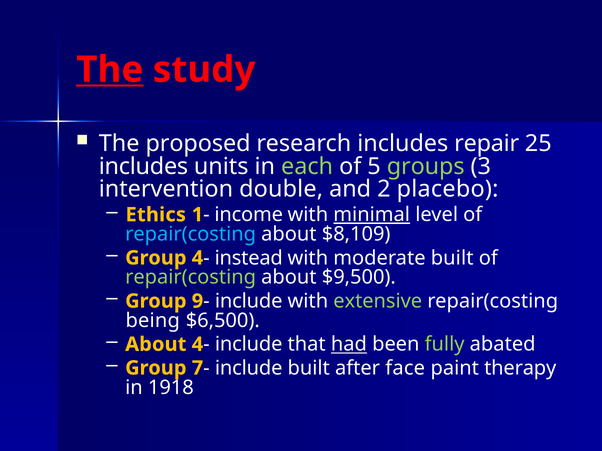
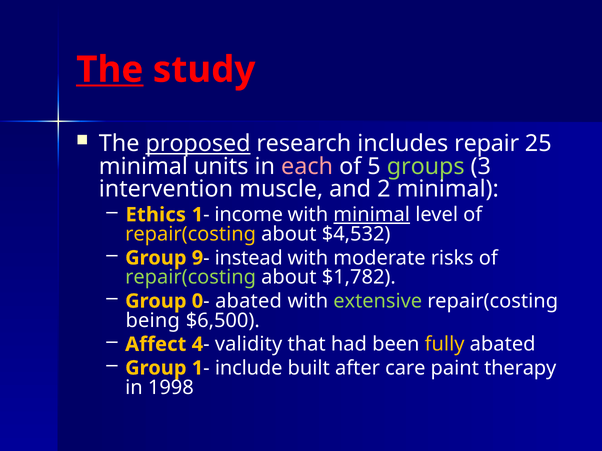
proposed underline: none -> present (198, 144)
includes: includes -> minimal (143, 167)
each colour: light green -> pink (307, 167)
double: double -> muscle (281, 189)
2 placebo: placebo -> minimal (448, 189)
repair(costing colour: light blue -> yellow (191, 234)
$8,109: $8,109 -> $4,532 (356, 234)
Group 4: 4 -> 9 (197, 258)
moderate built: built -> risks (452, 258)
$9,500: $9,500 -> $1,782 (359, 278)
9: 9 -> 0 (197, 301)
include: include -> abated (249, 301)
About: About -> Affect (156, 345)
include: include -> validity (249, 345)
had underline: present -> none (349, 345)
fully colour: light green -> yellow (445, 345)
Group 7: 7 -> 1 (197, 368)
face: face -> care (405, 368)
1918: 1918 -> 1998 (171, 388)
